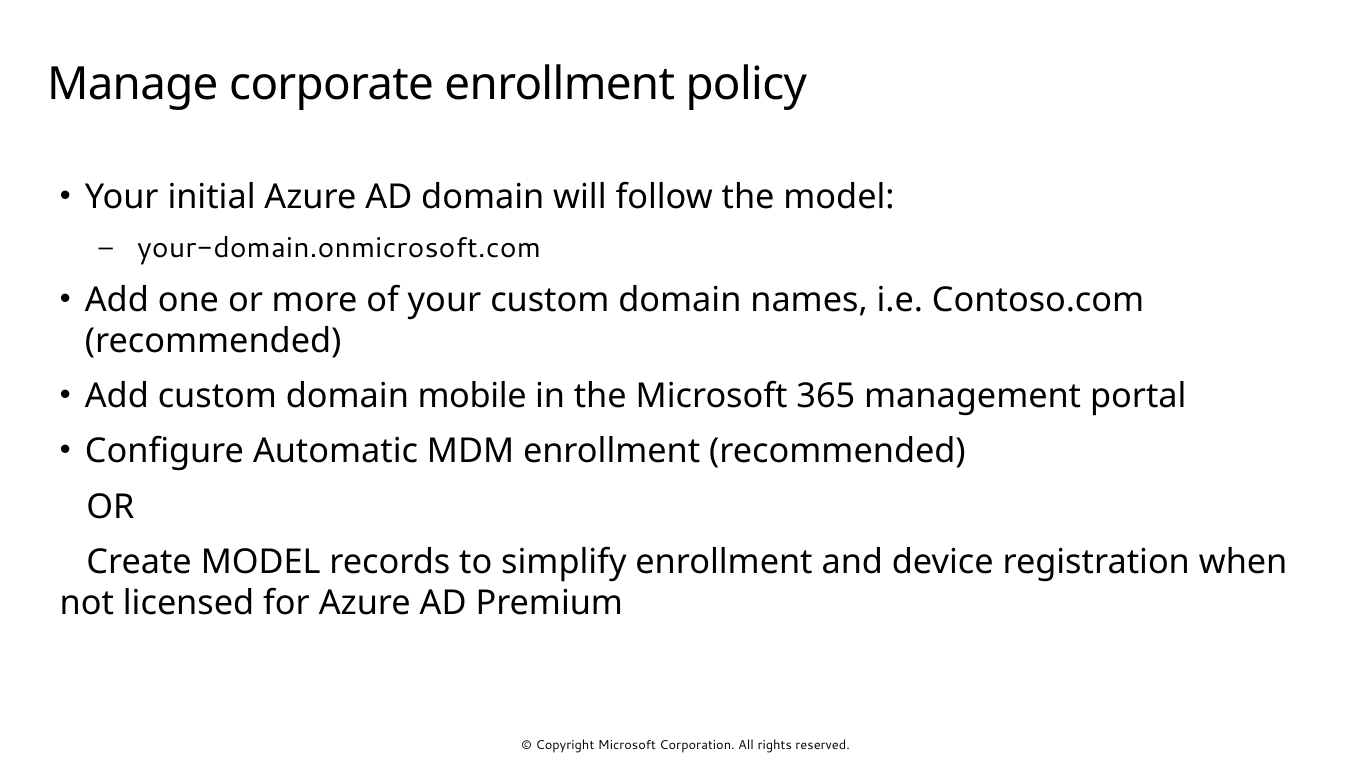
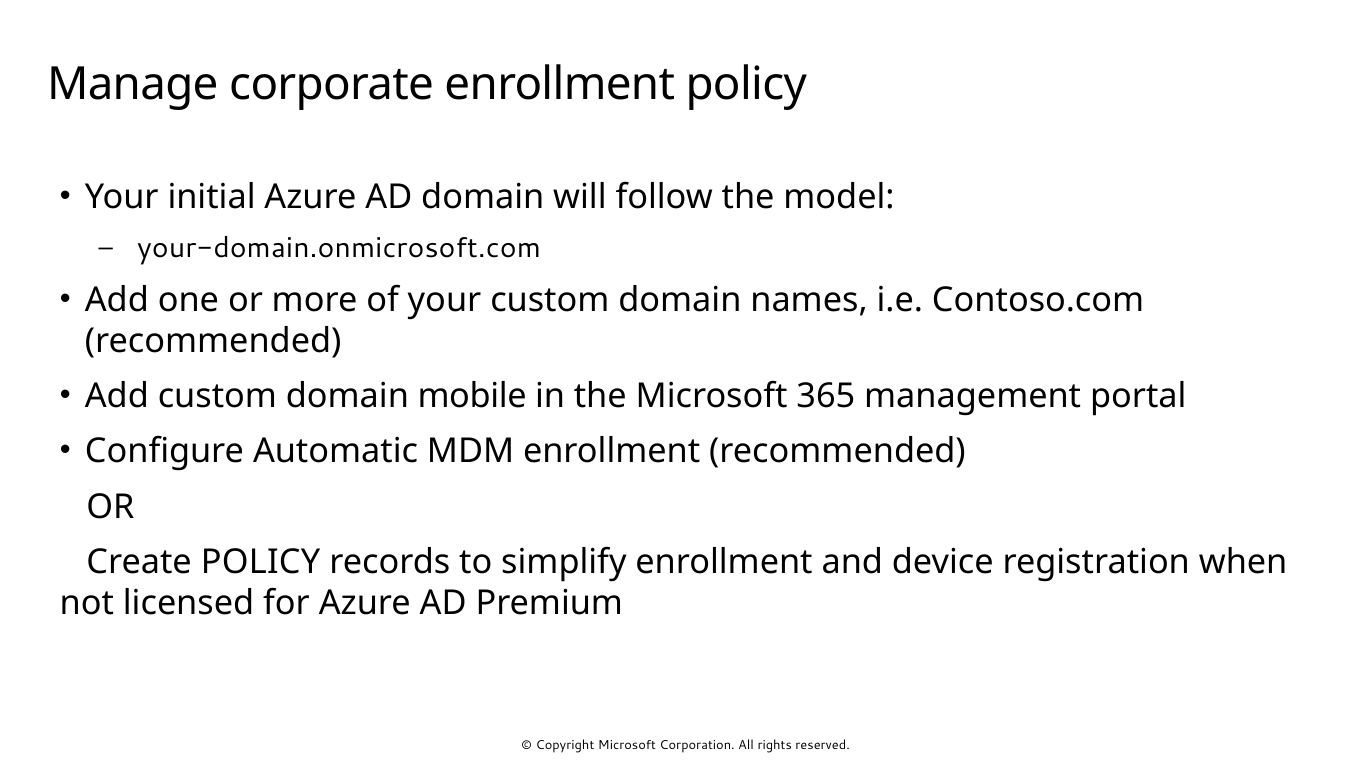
Create MODEL: MODEL -> POLICY (261, 562)
